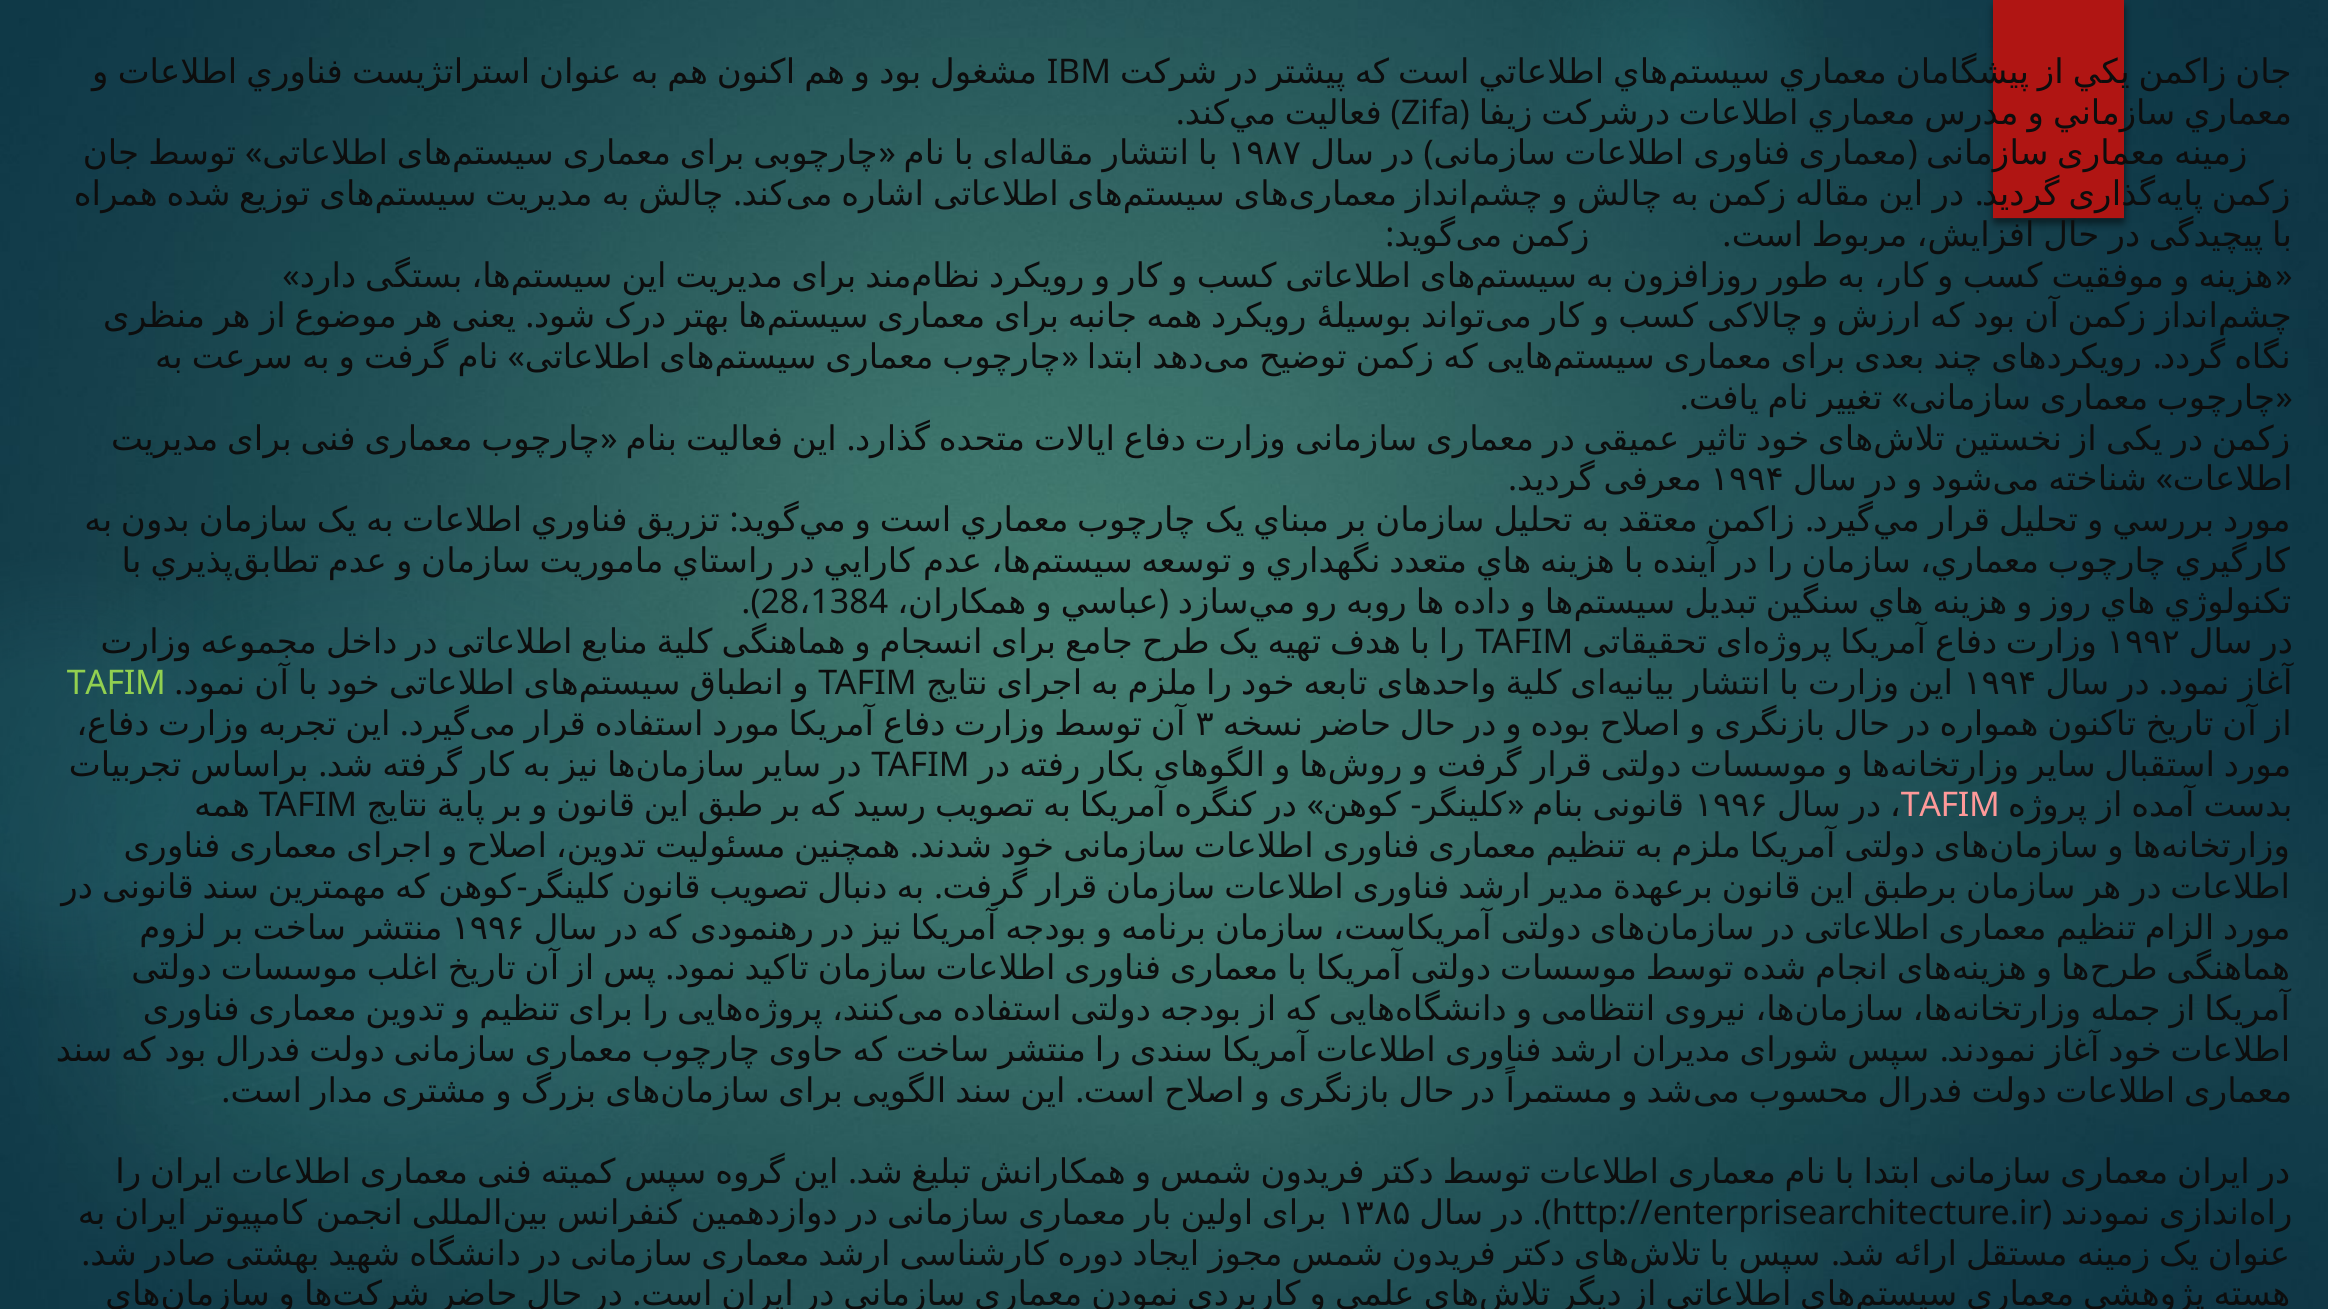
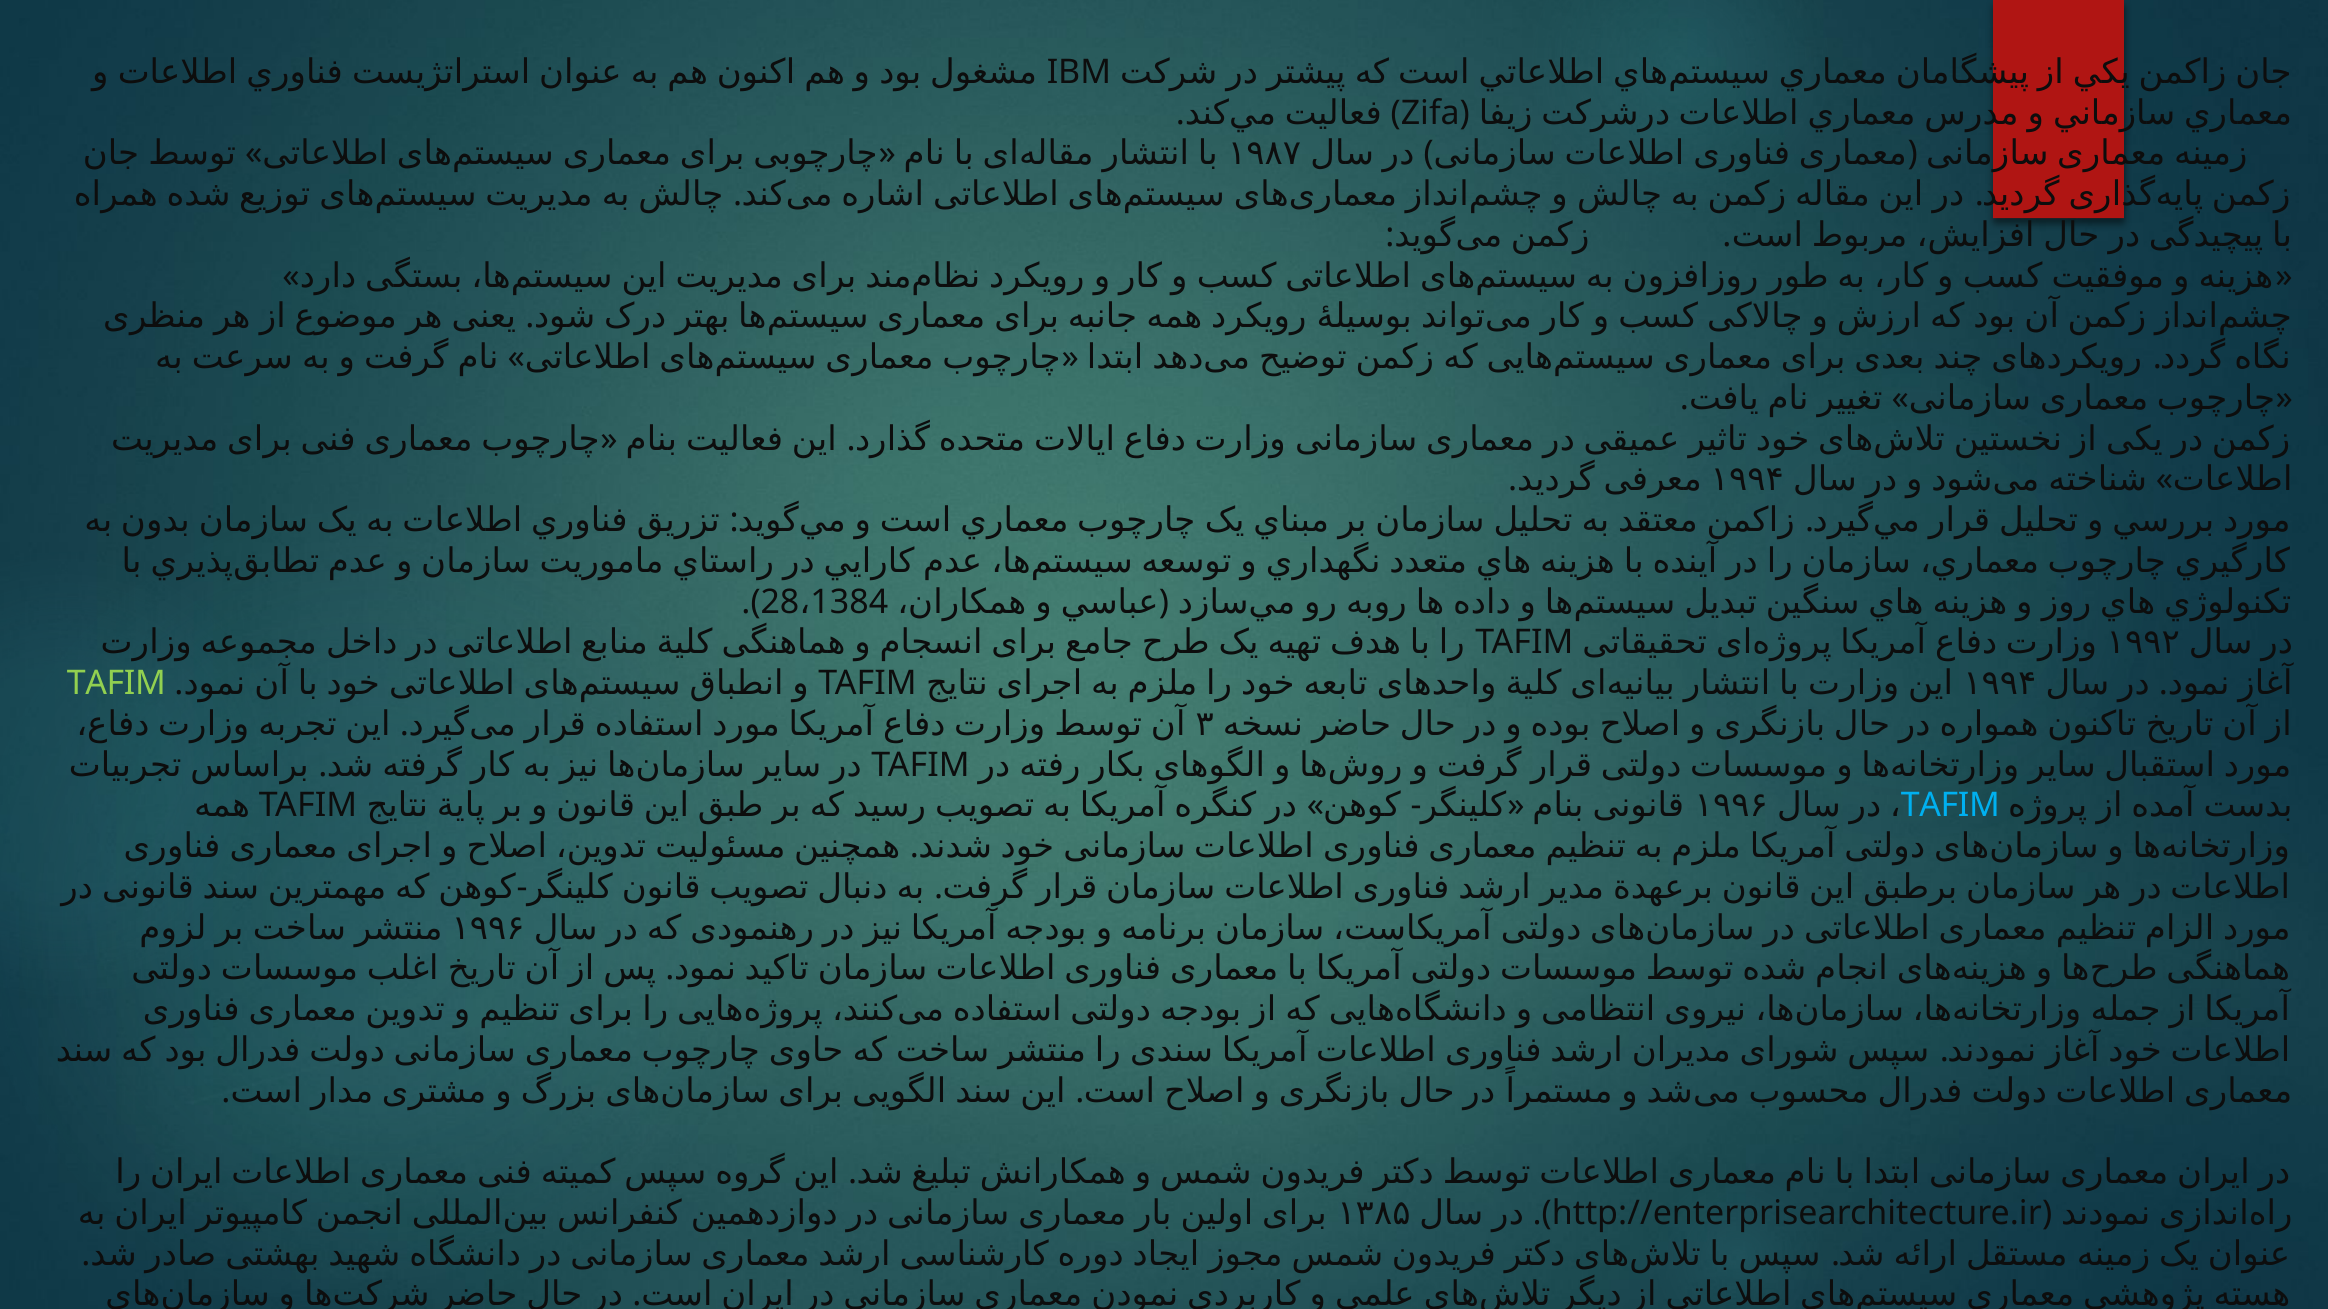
TAFIM colour: pink -> light blue (1950, 806)
